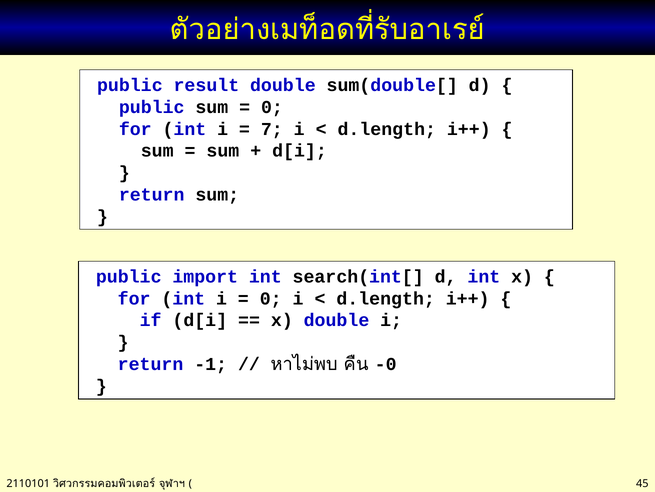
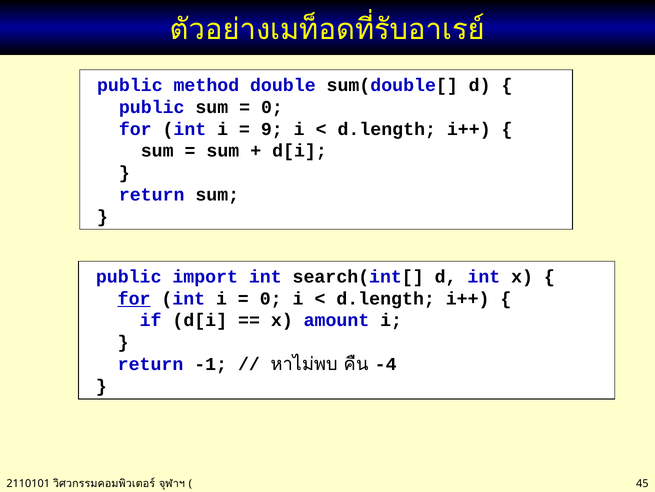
result: result -> method (206, 85)
7: 7 -> 9 (272, 129)
for underline: none -> present (134, 298)
x double: double -> amount (336, 320)
-0: -0 -> -4 (386, 364)
